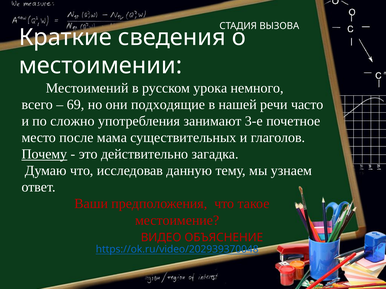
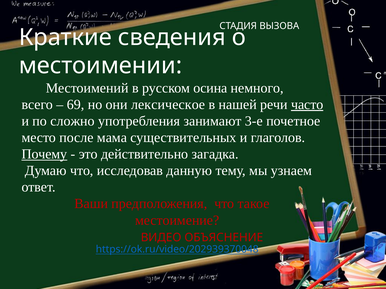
урока: урока -> осина (210, 88)
подходящие: подходящие -> лексическое (168, 105)
часто underline: none -> present (307, 105)
